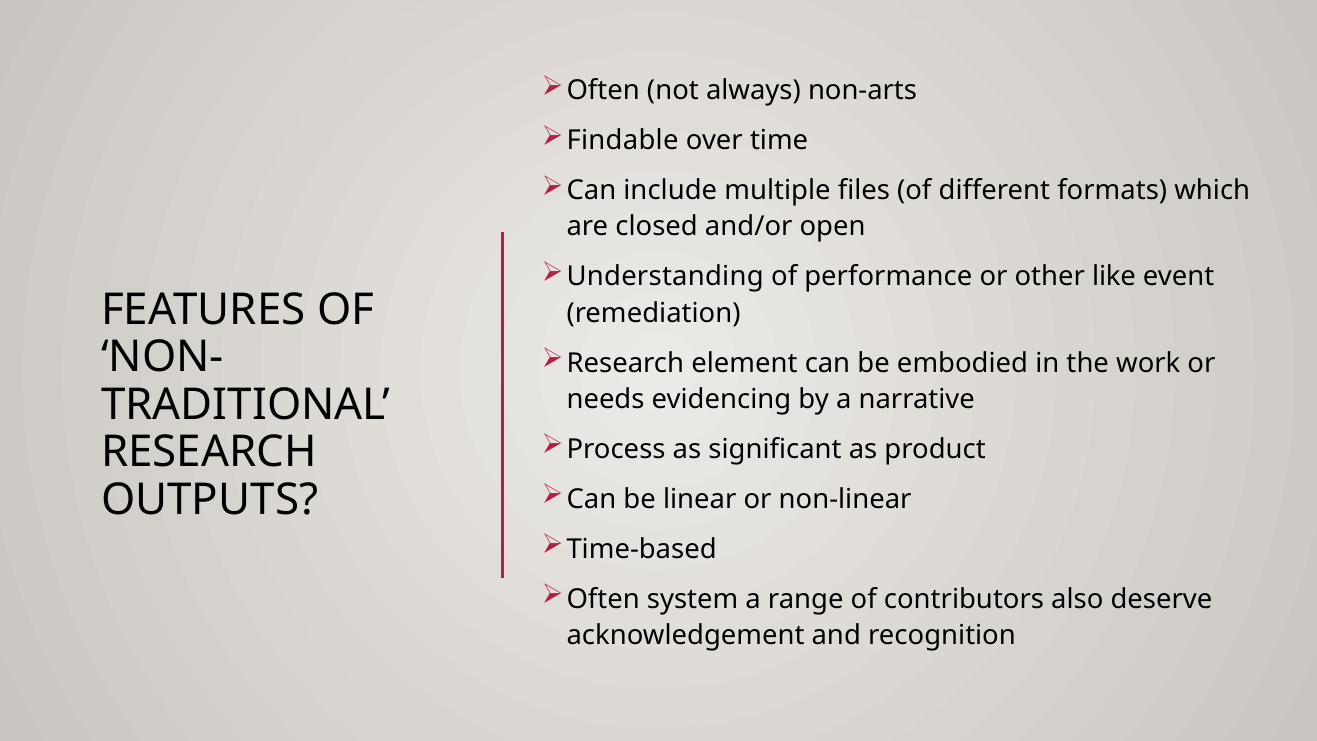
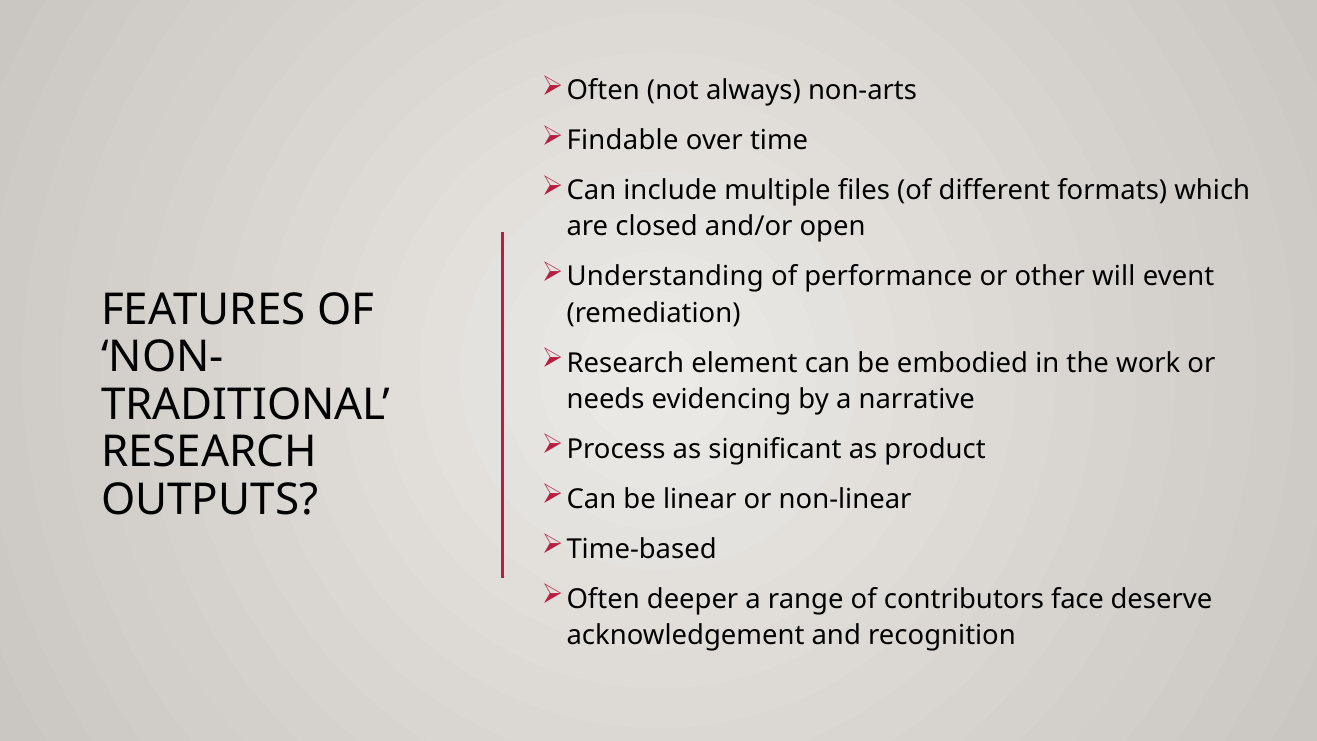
like: like -> will (1114, 277)
system: system -> deeper (693, 599)
also: also -> face (1077, 599)
